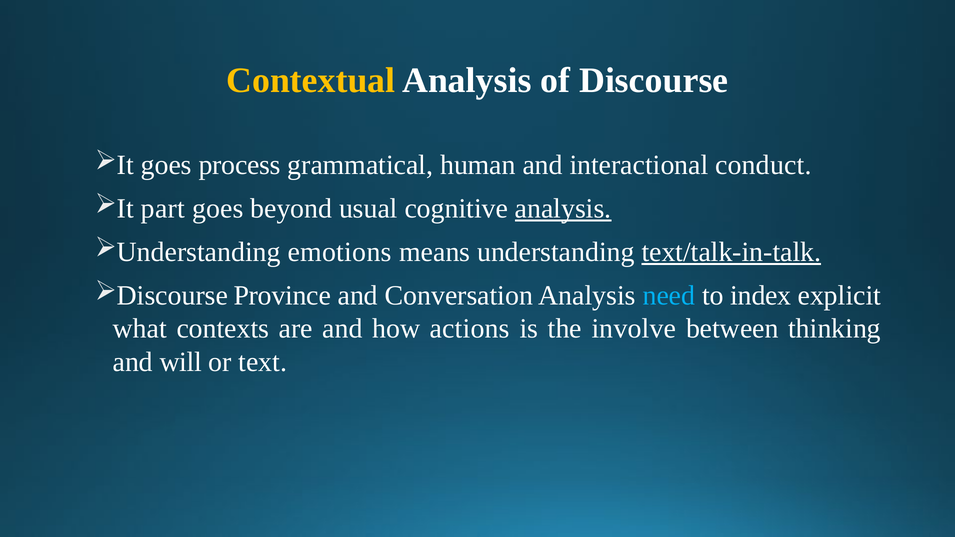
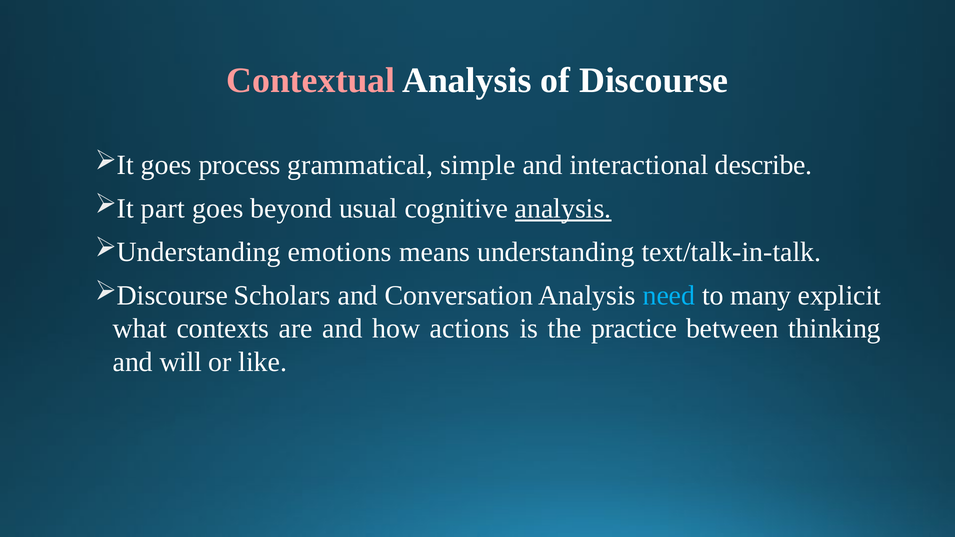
Contextual colour: yellow -> pink (311, 80)
human: human -> simple (478, 165)
conduct: conduct -> describe (764, 165)
text/talk-in-talk underline: present -> none (731, 252)
Province: Province -> Scholars (282, 295)
index: index -> many (761, 295)
involve: involve -> practice (634, 329)
text: text -> like (263, 362)
